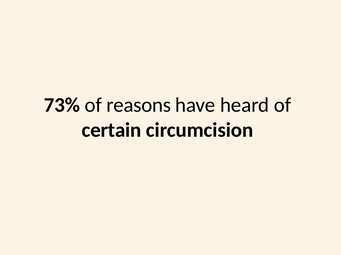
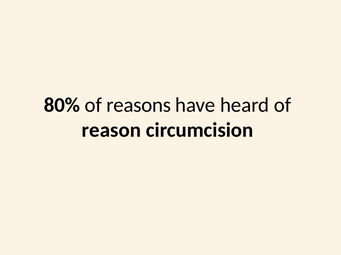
73%: 73% -> 80% (62, 105)
certain: certain -> reason (111, 130)
